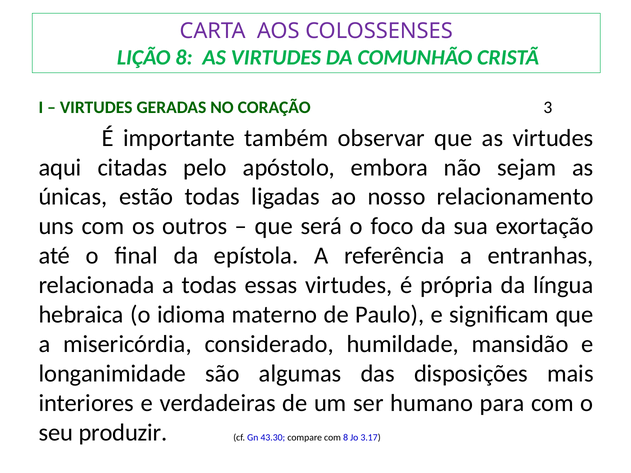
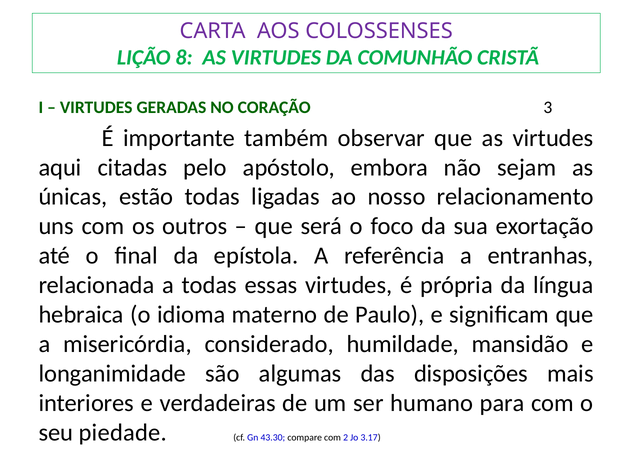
produzir: produzir -> piedade (123, 433)
com 8: 8 -> 2 (346, 438)
